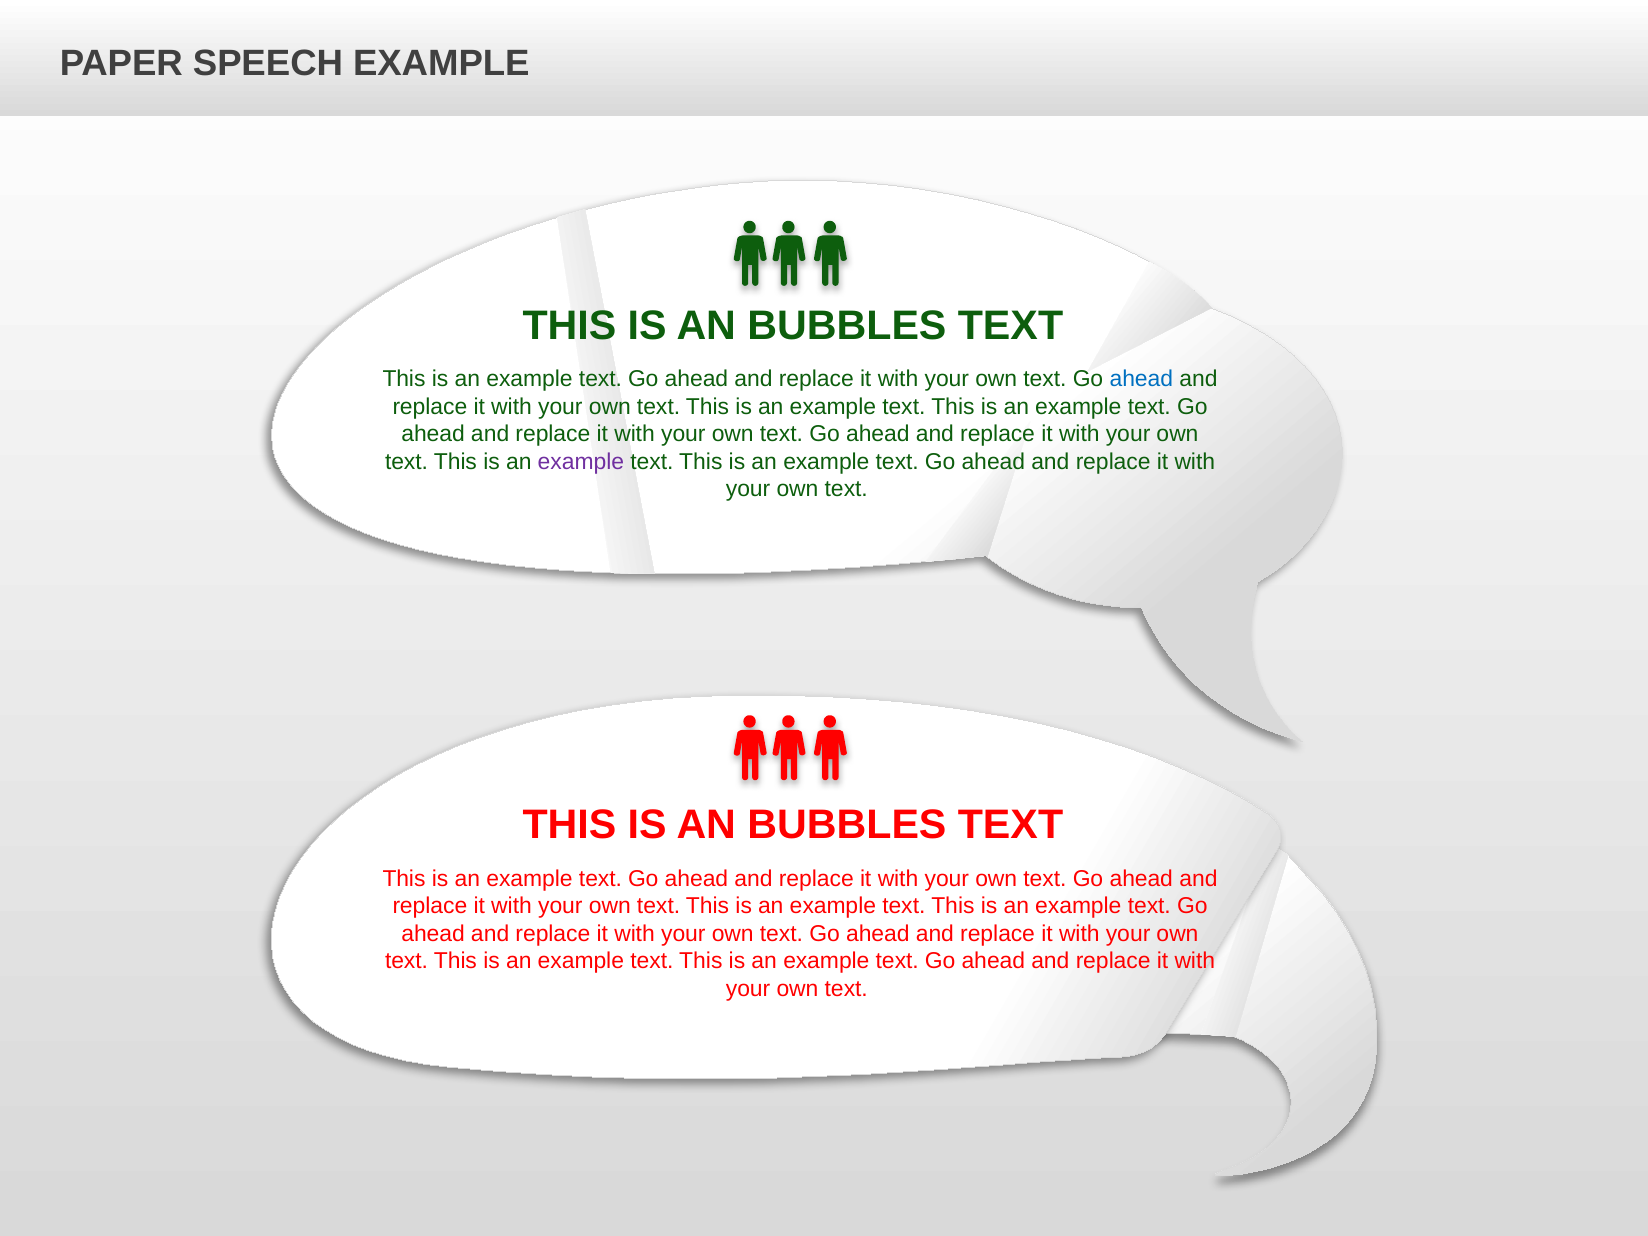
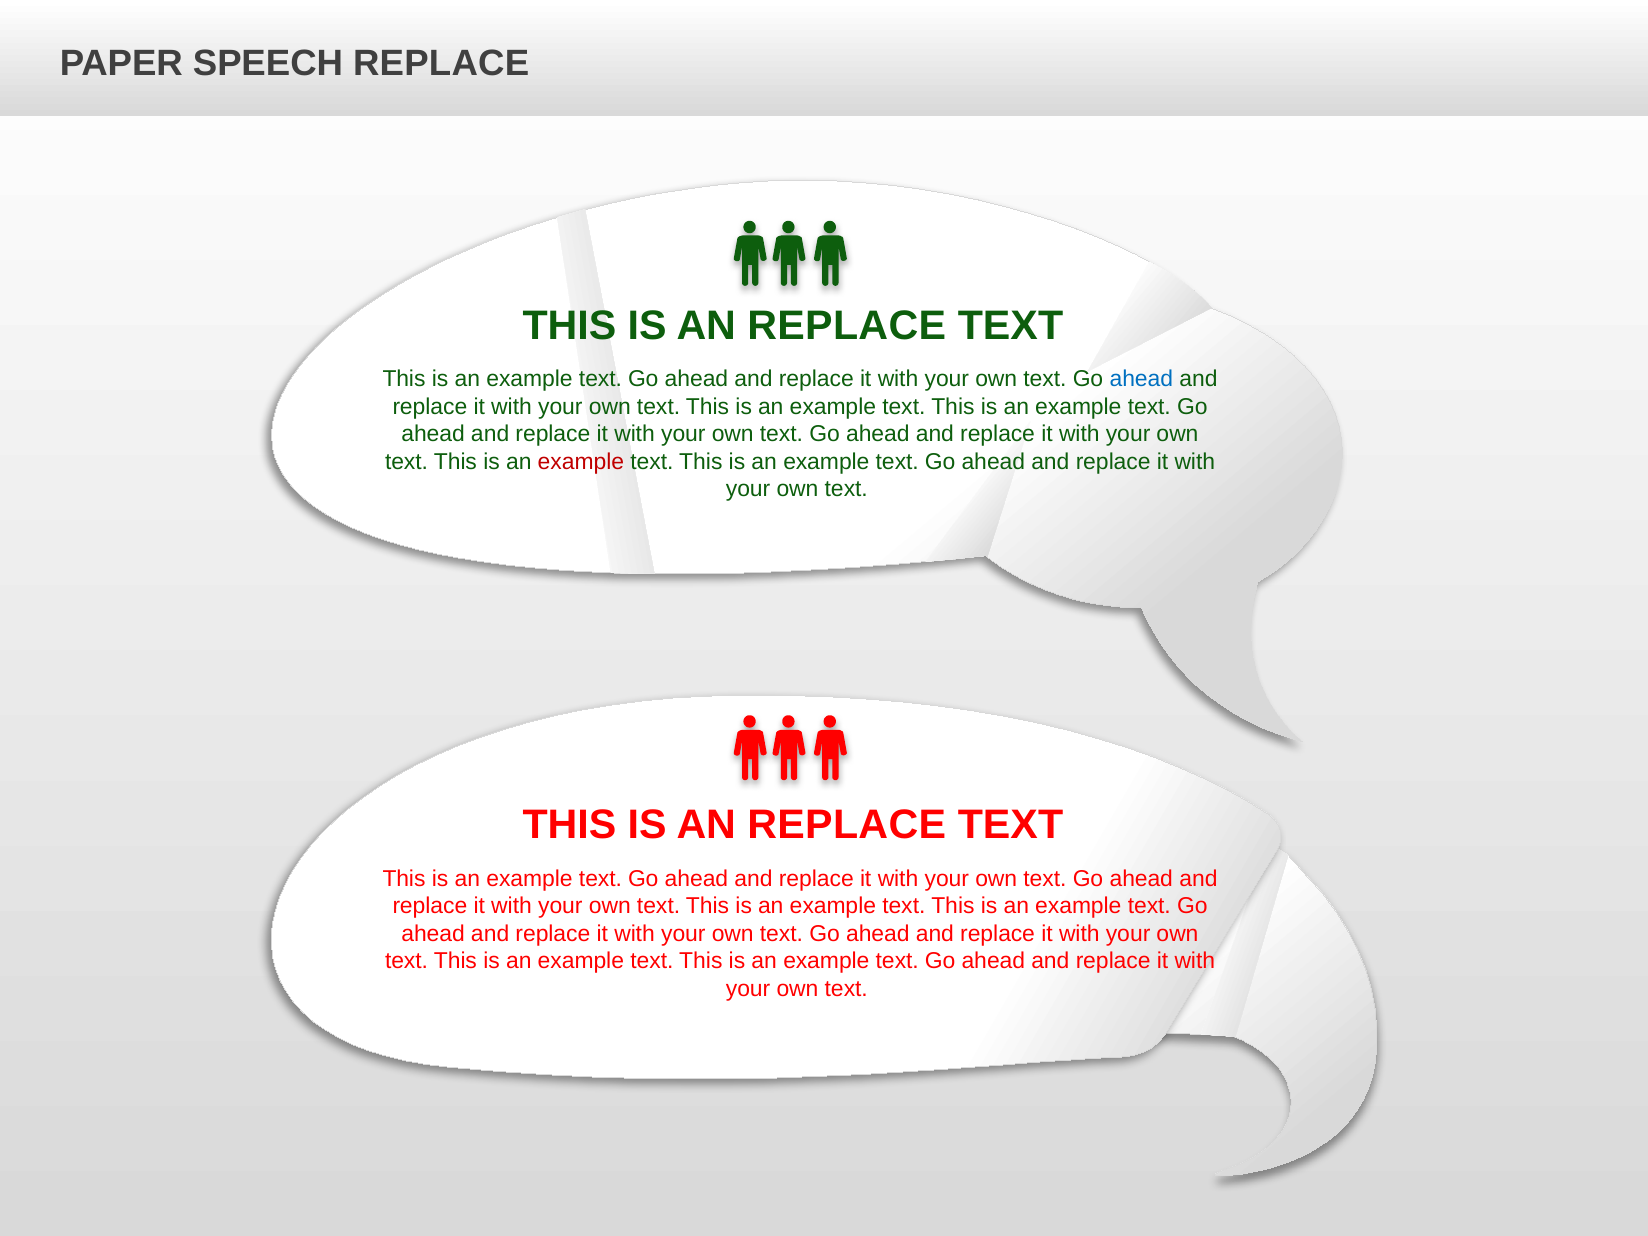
SPEECH EXAMPLE: EXAMPLE -> REPLACE (441, 64)
BUBBLES: BUBBLES -> REPLACE (847, 326)
example colour: purple -> red (581, 462)
BUBBLES: BUBBLES -> REPLACE (847, 825)
